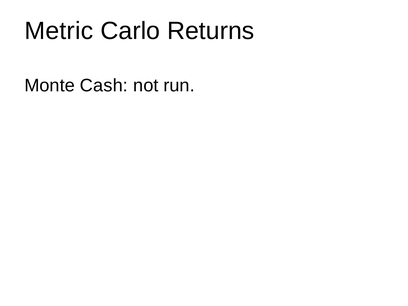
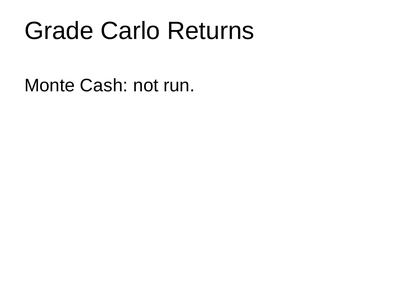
Metric: Metric -> Grade (59, 31)
